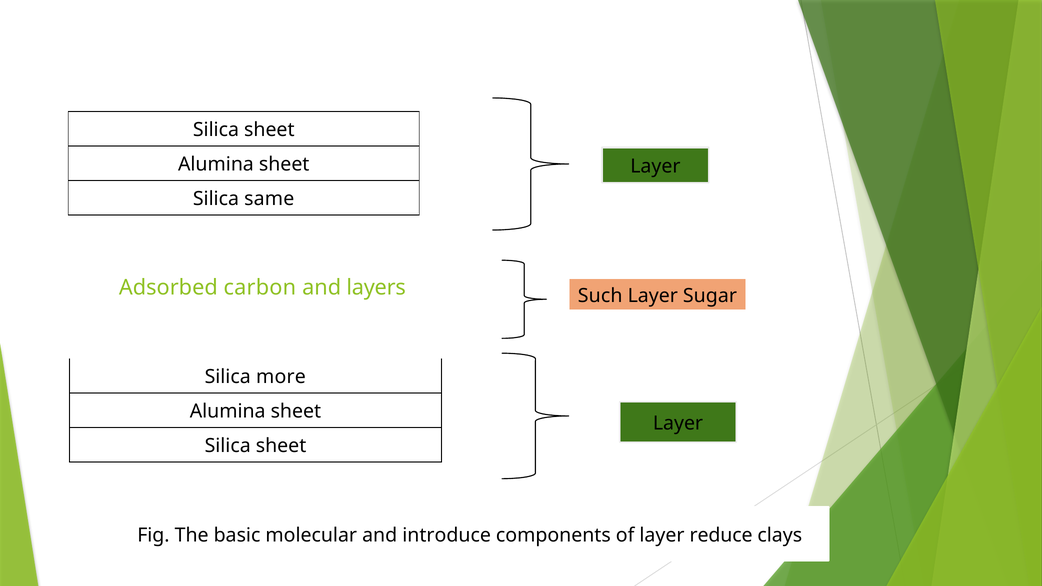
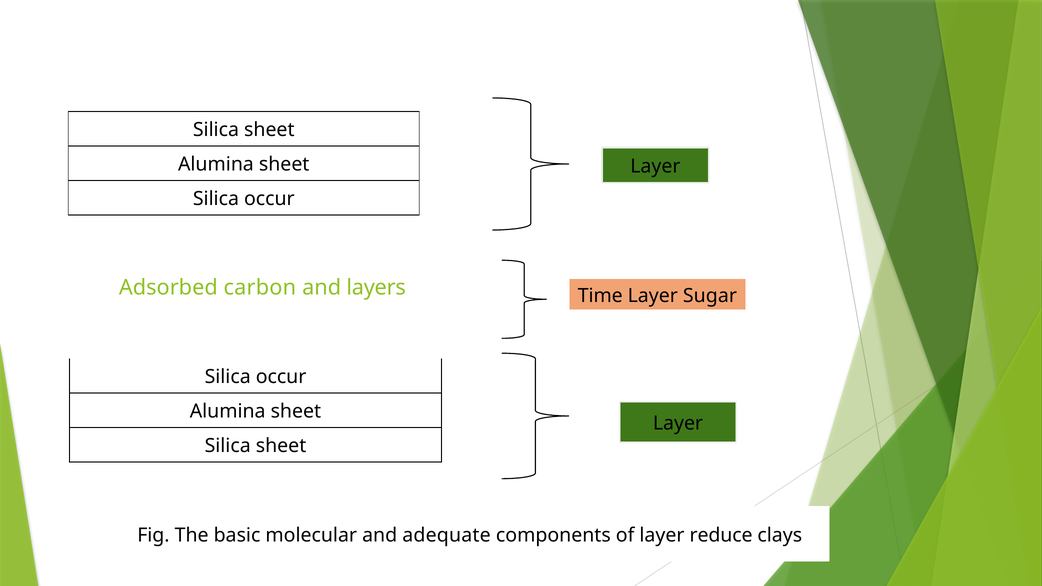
same: same -> occur (269, 199)
Such: Such -> Time (600, 296)
more: more -> occur (281, 377)
introduce: introduce -> adequate (447, 535)
